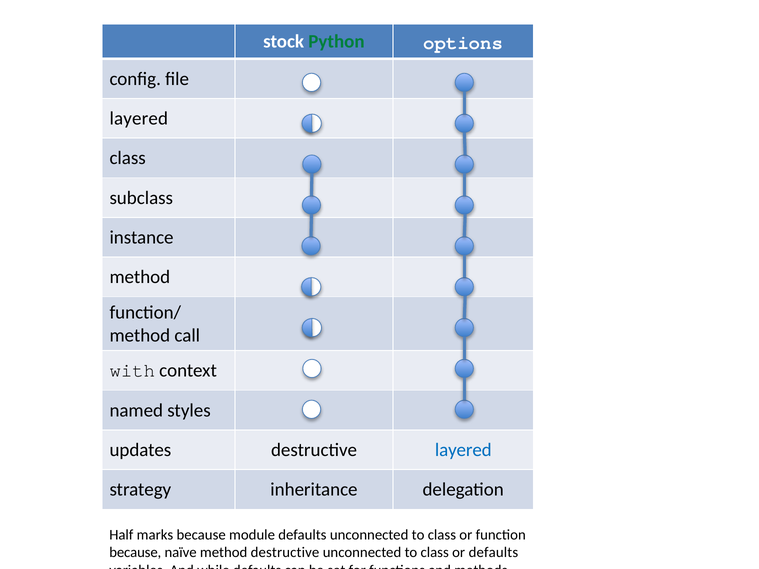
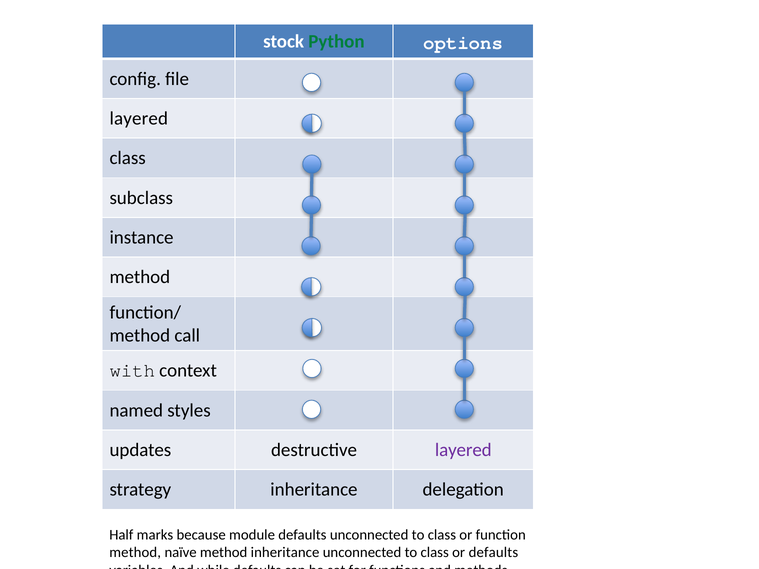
layered colour: blue -> purple (463, 450)
because: because -> method (135, 553)
method destructive: destructive -> inheritance (285, 553)
